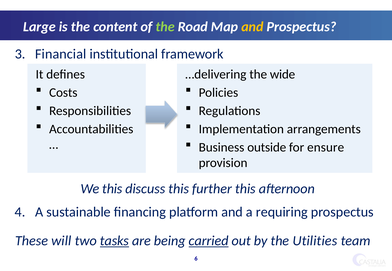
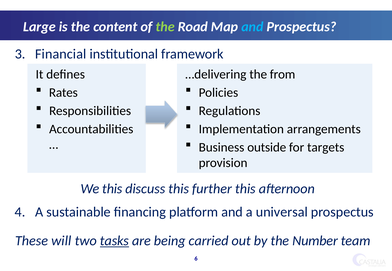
and colour: yellow -> light blue (252, 27)
wide: wide -> from (283, 74)
Costs: Costs -> Rates (63, 93)
ensure: ensure -> targets (326, 147)
requiring: requiring -> universal (282, 212)
carried underline: present -> none (209, 241)
Utilities: Utilities -> Number (315, 241)
